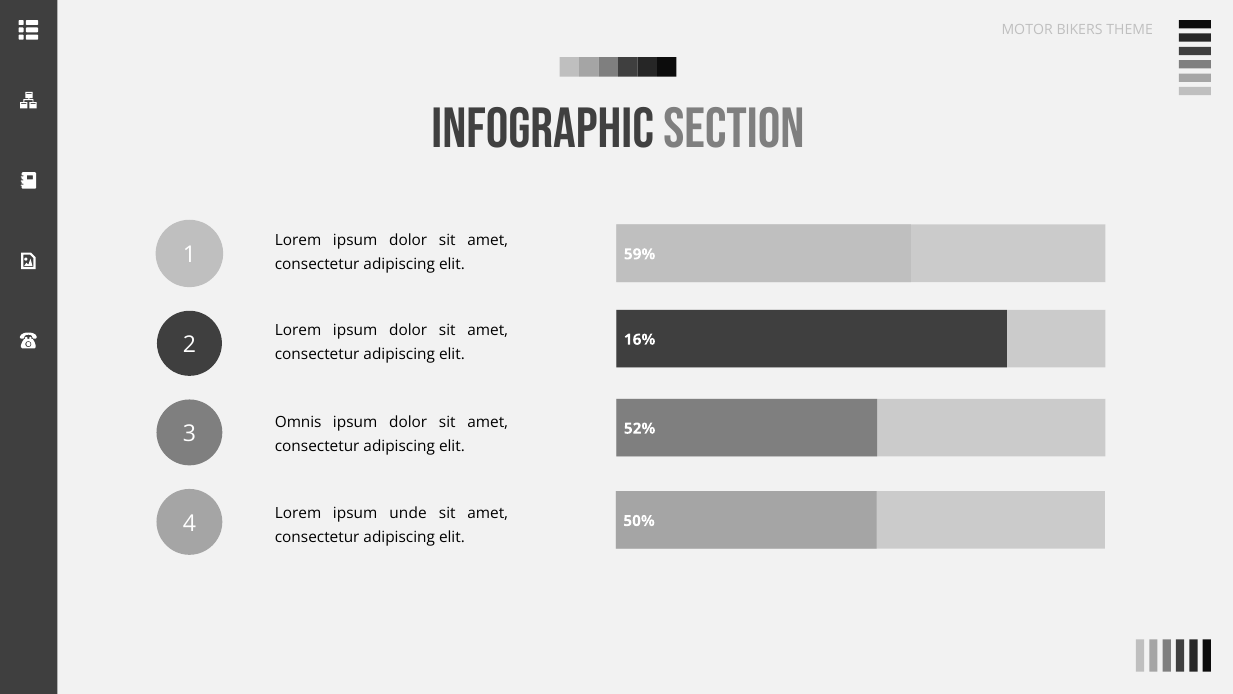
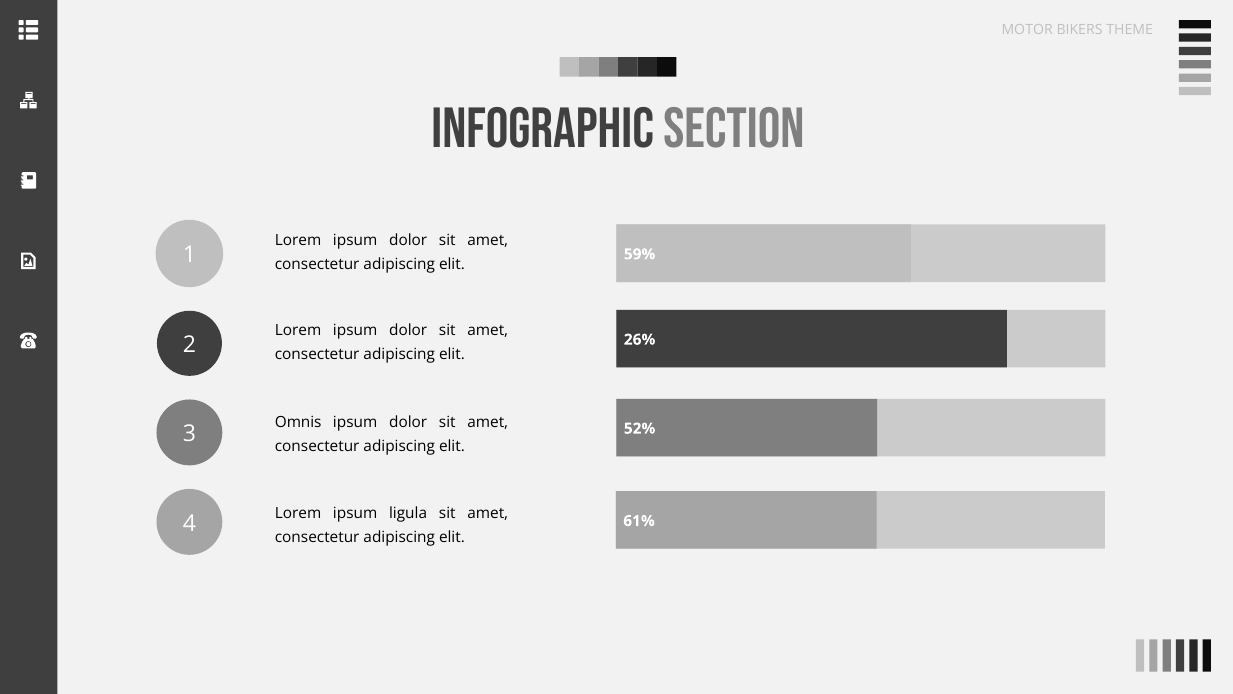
16%: 16% -> 26% (640, 339)
unde: unde -> ligula (408, 514)
50%: 50% -> 61% (639, 521)
